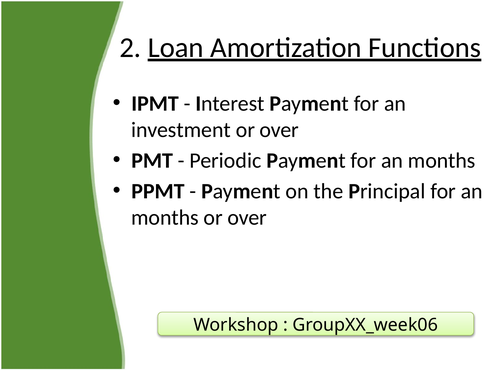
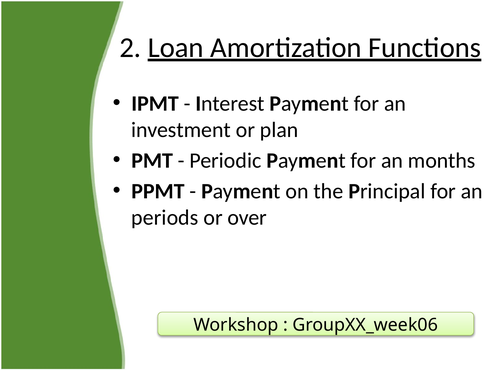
investment or over: over -> plan (279, 130)
months: months -> periods (165, 217)
